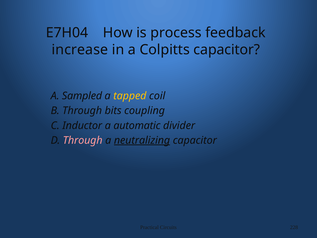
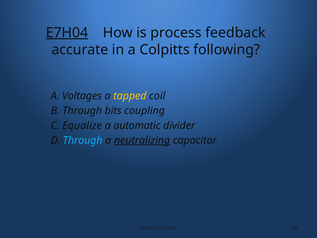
E7H04 underline: none -> present (67, 33)
increase: increase -> accurate (80, 50)
Colpitts capacitor: capacitor -> following (227, 50)
Sampled: Sampled -> Voltages (82, 96)
Inductor: Inductor -> Equalize (82, 125)
Through colour: pink -> light blue (83, 140)
